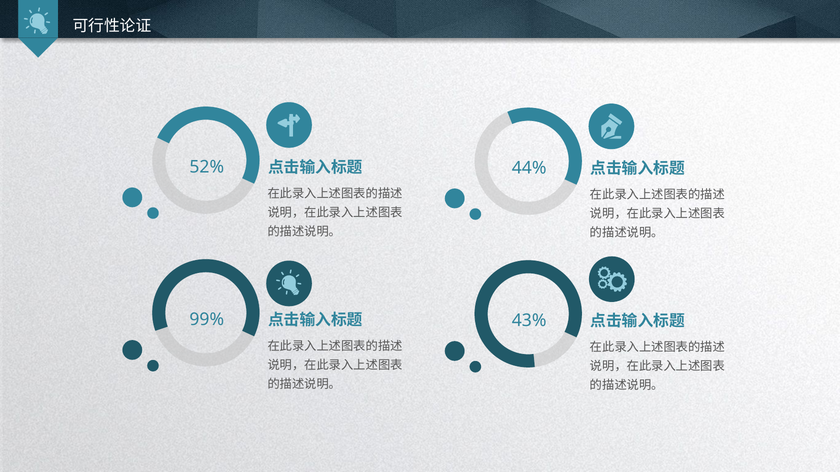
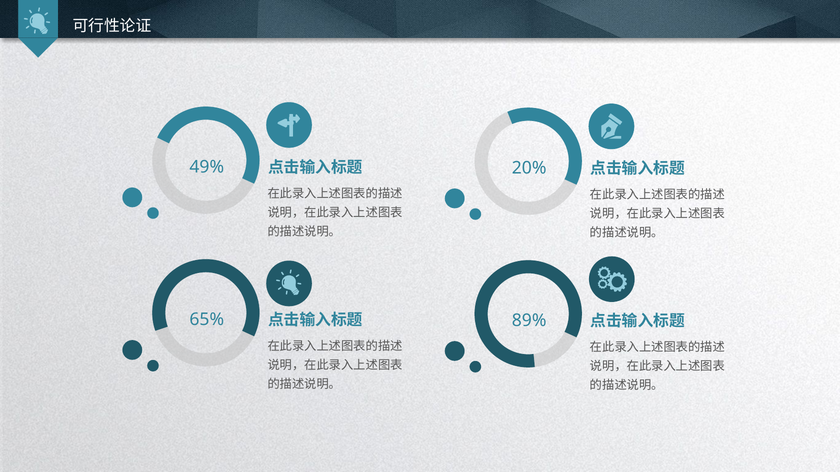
52%: 52% -> 49% (207, 167)
44%: 44% -> 20% (529, 168)
99%: 99% -> 65% (207, 320)
43%: 43% -> 89% (529, 321)
